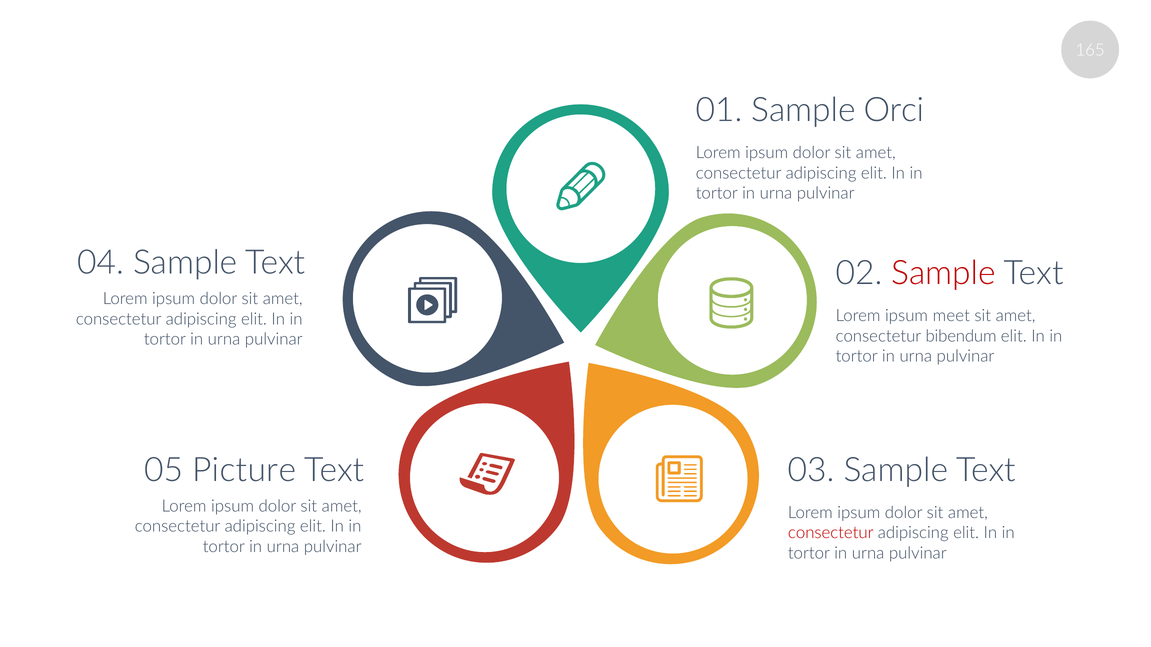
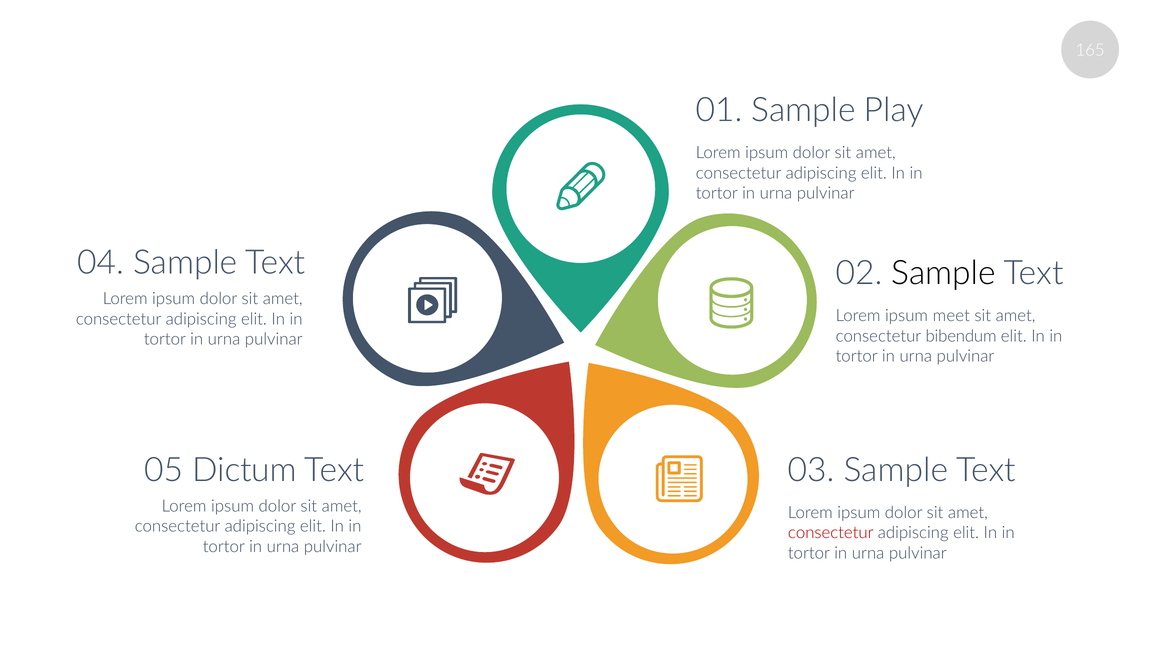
Orci: Orci -> Play (894, 110)
Sample colour: red -> black (944, 273)
Picture: Picture -> Dictum (244, 470)
